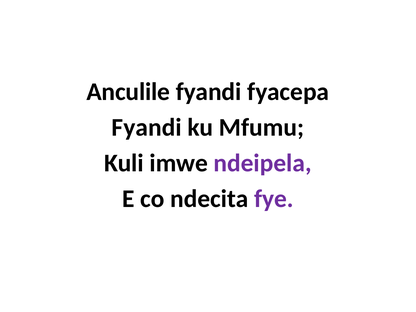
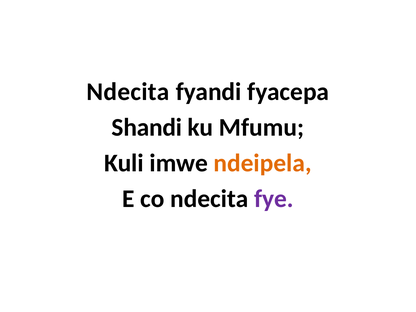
Anculile: Anculile -> Ndecita (128, 92)
Fyandi: Fyandi -> Shandi (147, 128)
ndeipela colour: purple -> orange (263, 163)
